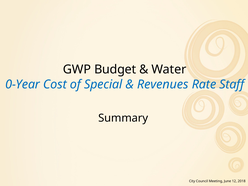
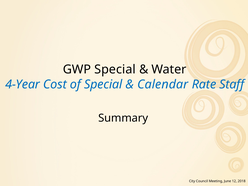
GWP Budget: Budget -> Special (115, 69)
0-Year: 0-Year -> 4-Year (23, 84)
Revenues: Revenues -> Calendar (163, 84)
